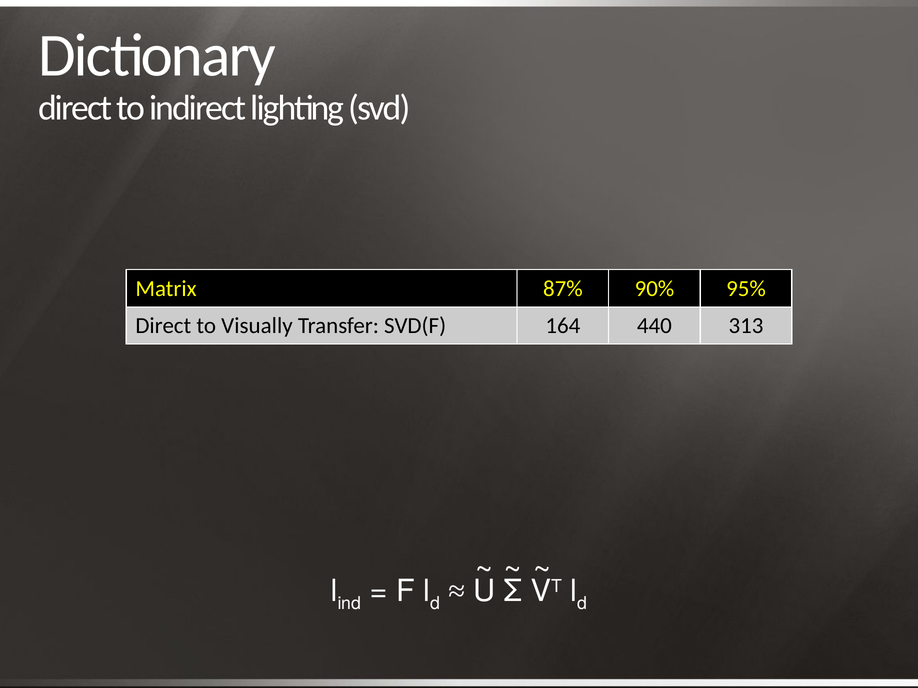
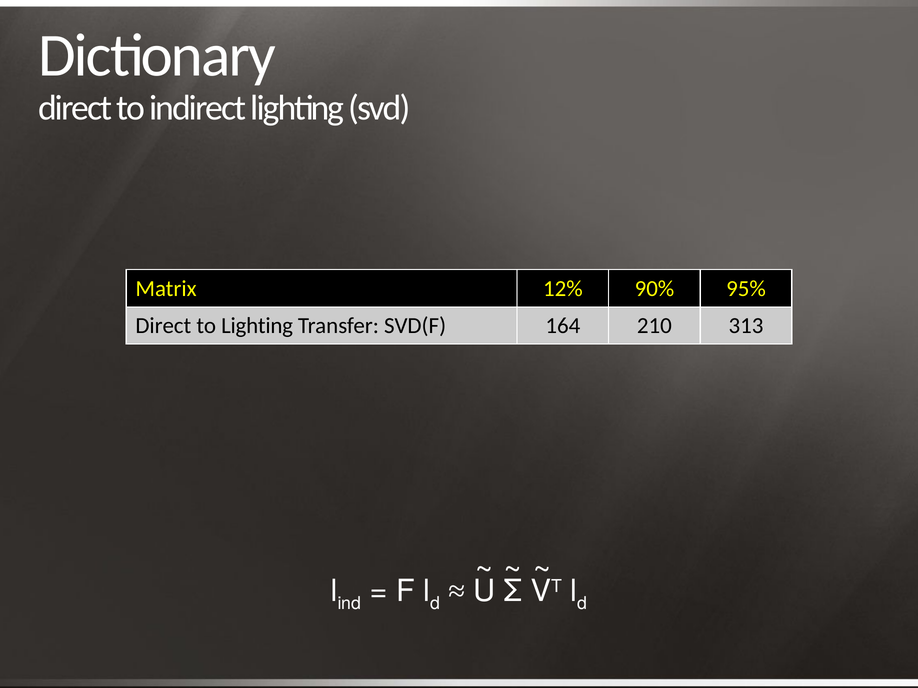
87%: 87% -> 12% (563, 289)
to Visually: Visually -> Lighting (257, 326)
440: 440 -> 210 (654, 326)
